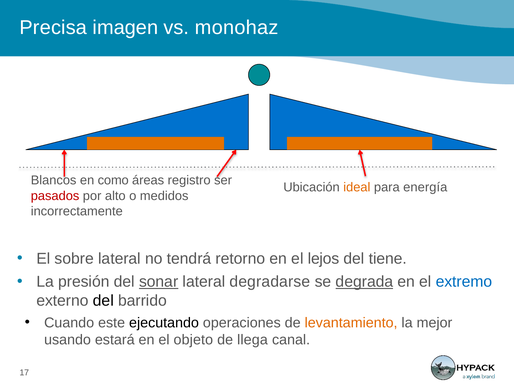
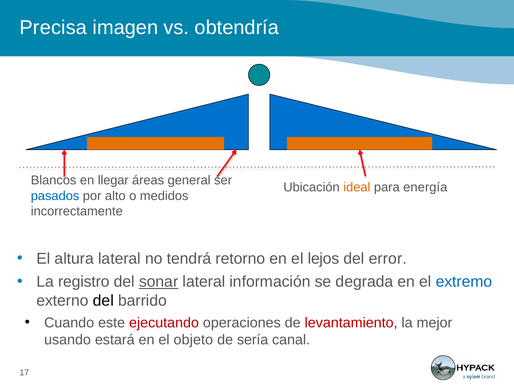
monohaz: monohaz -> obtendría (237, 28)
como: como -> llegar (113, 181)
registro: registro -> general (189, 181)
pasados colour: red -> blue (55, 196)
sobre: sobre -> altura (74, 259)
tiene: tiene -> error (388, 259)
presión: presión -> registro (84, 282)
degradarse: degradarse -> información (270, 282)
degrada underline: present -> none (364, 282)
ejecutando colour: black -> red (164, 323)
levantamiento colour: orange -> red (351, 323)
llega: llega -> sería (253, 340)
